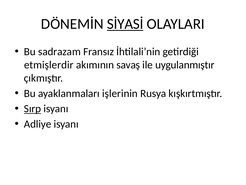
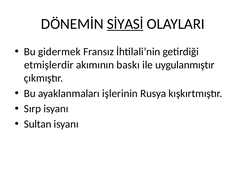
sadrazam: sadrazam -> gidermek (59, 52)
savaş: savaş -> baskı (128, 65)
Sırp underline: present -> none (33, 108)
Adliye: Adliye -> Sultan (38, 124)
